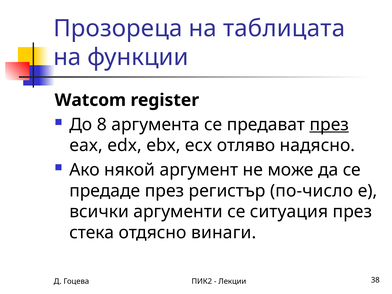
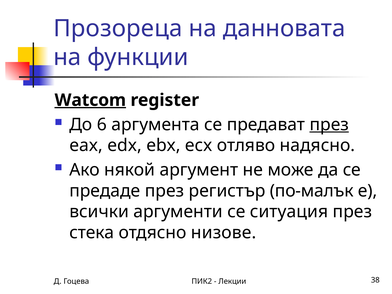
таблицата: таблицата -> данновата (284, 28)
Watcom underline: none -> present (90, 100)
8: 8 -> 6 (102, 125)
по-число: по-число -> по-малък (312, 191)
винаги: винаги -> низове (224, 233)
